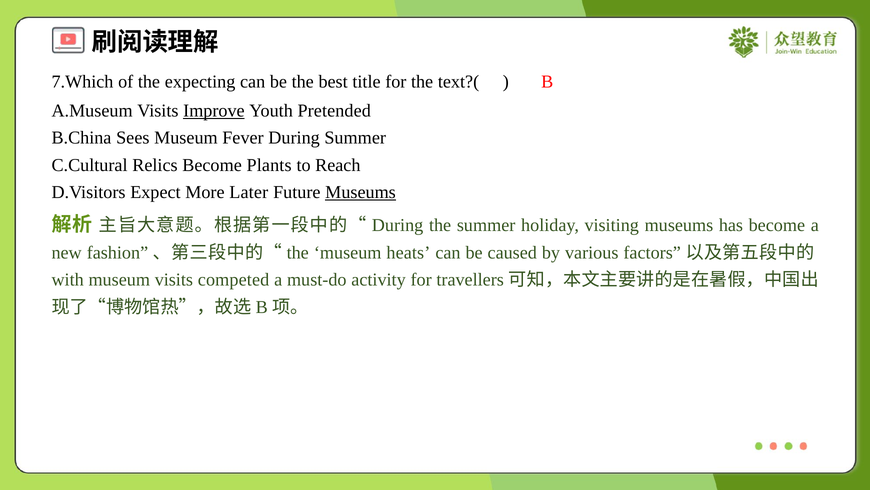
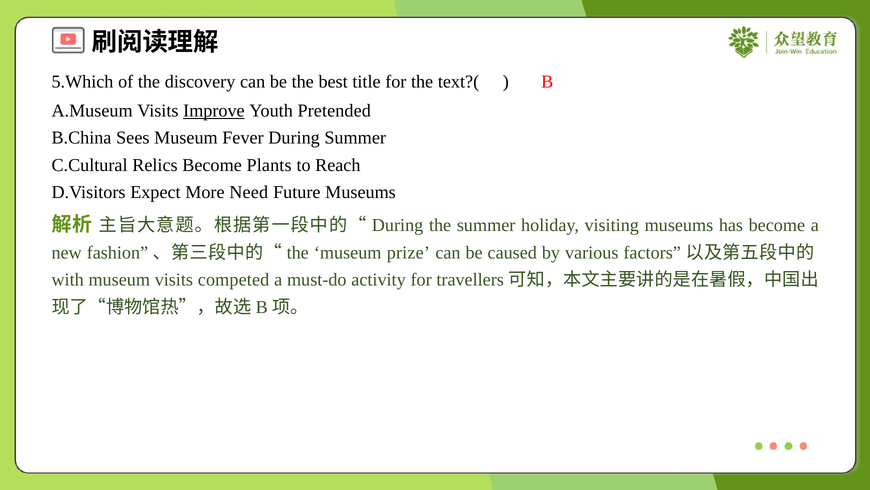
7.Which: 7.Which -> 5.Which (82, 81)
expecting: expecting -> discovery (200, 81)
Later: Later -> Need (249, 192)
Museums underline: present -> none (361, 192)
heats: heats -> prize (408, 252)
